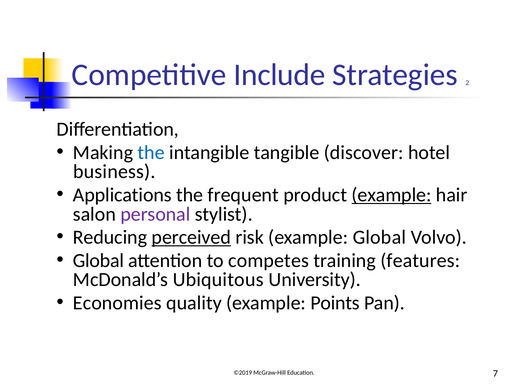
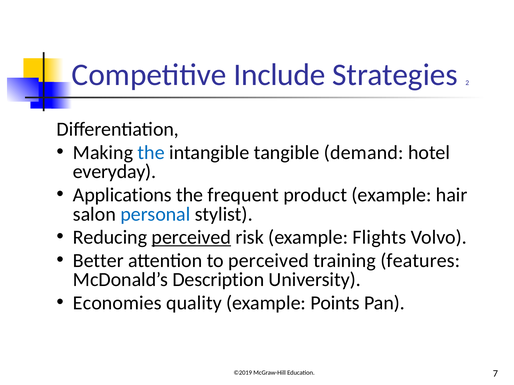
discover: discover -> demand (364, 153)
business: business -> everyday (115, 172)
example underline: present -> none (391, 195)
personal colour: purple -> blue (155, 214)
example Global: Global -> Flights (379, 238)
Global: Global -> Better (98, 261)
to competes: competes -> perceived (269, 261)
Ubiquitous: Ubiquitous -> Description (218, 280)
